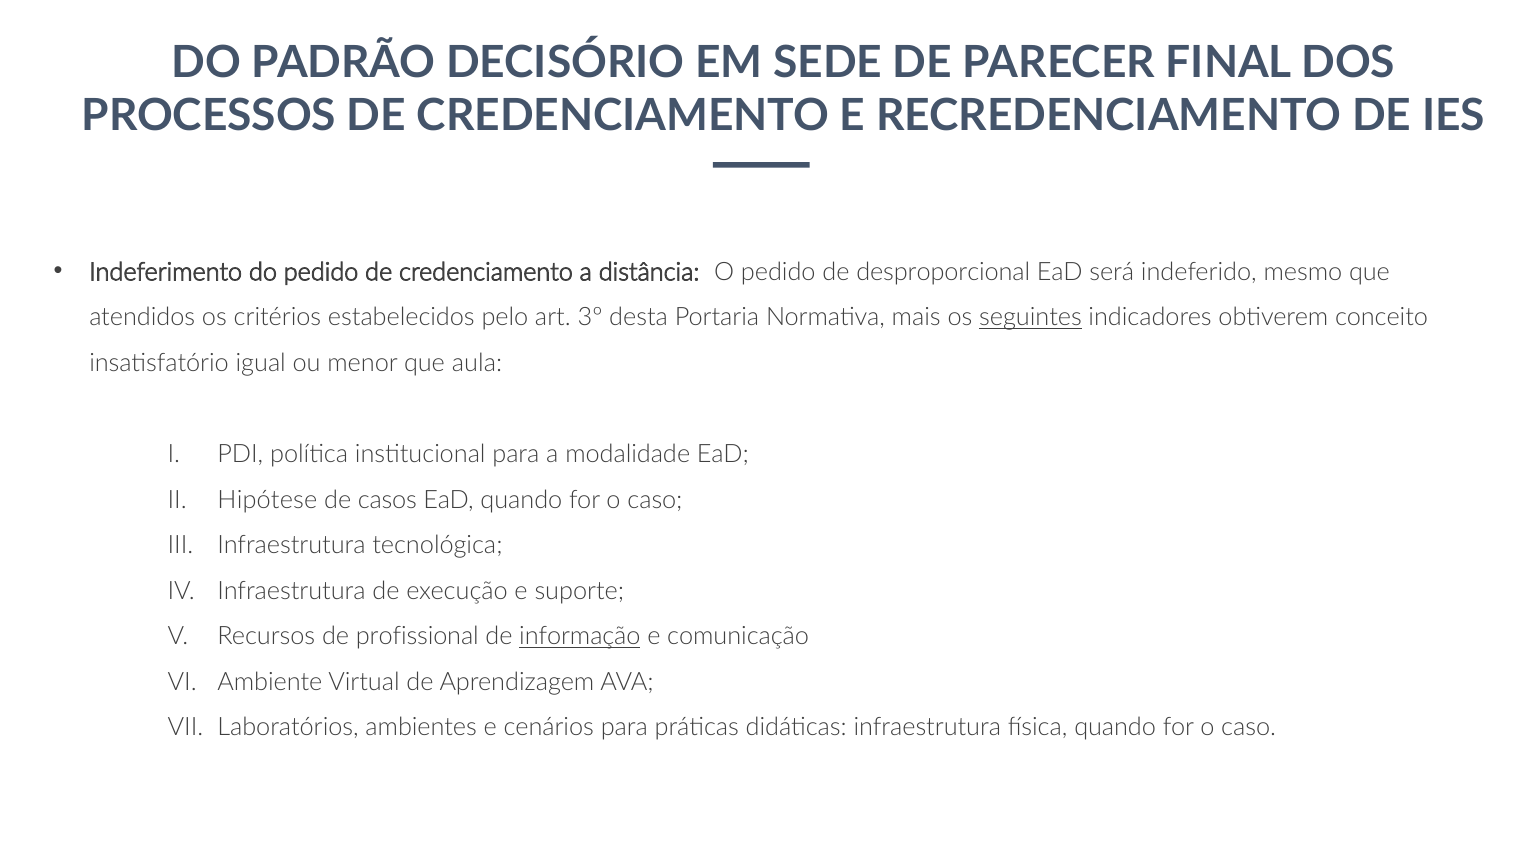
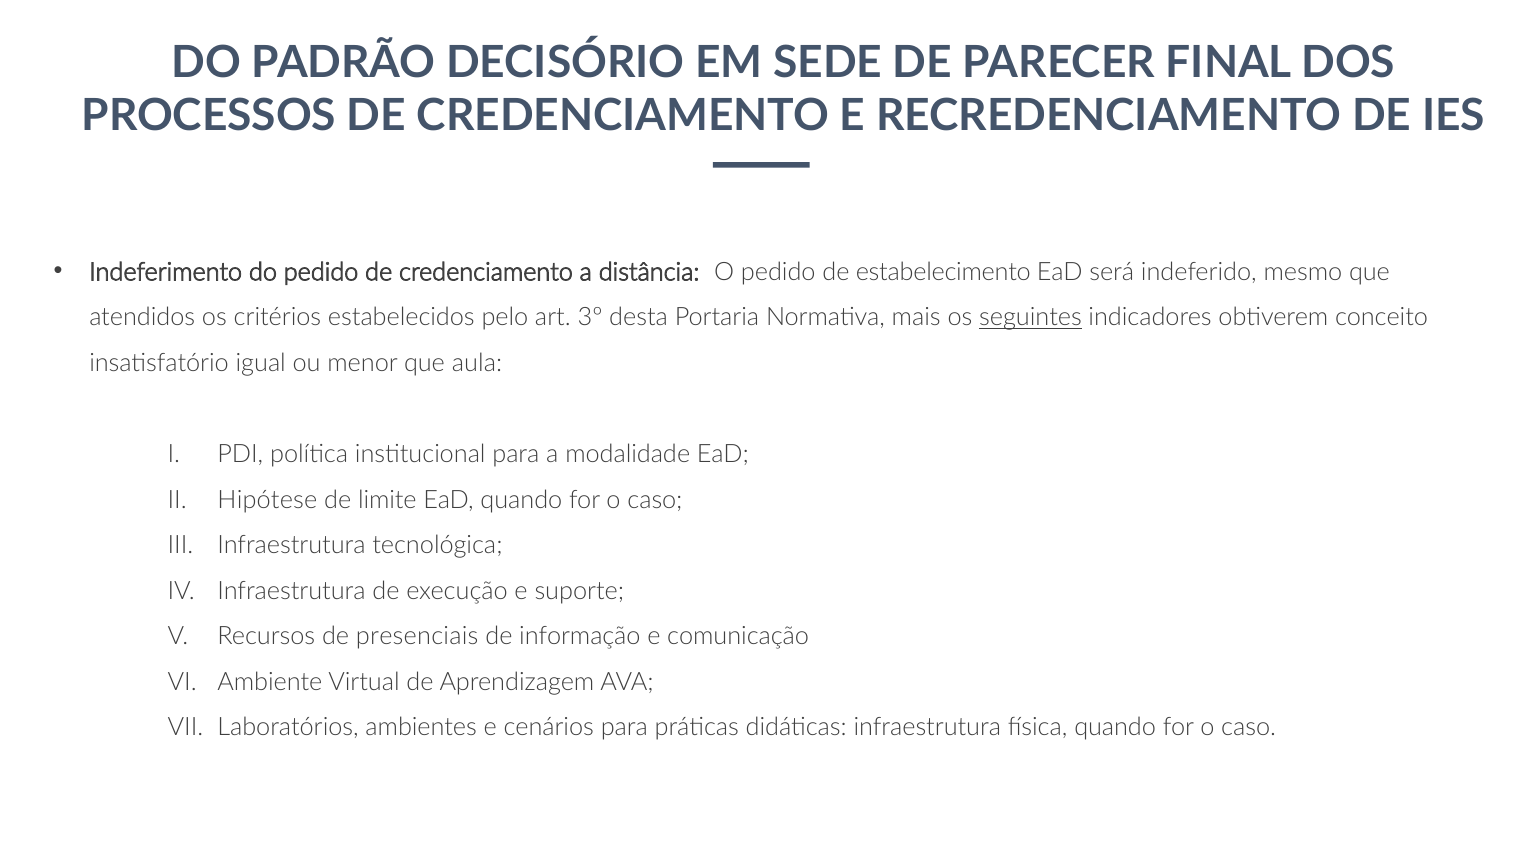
desproporcional: desproporcional -> estabelecimento (943, 272)
casos: casos -> limite (387, 500)
profissional: profissional -> presenciais (417, 636)
informação underline: present -> none (580, 636)
